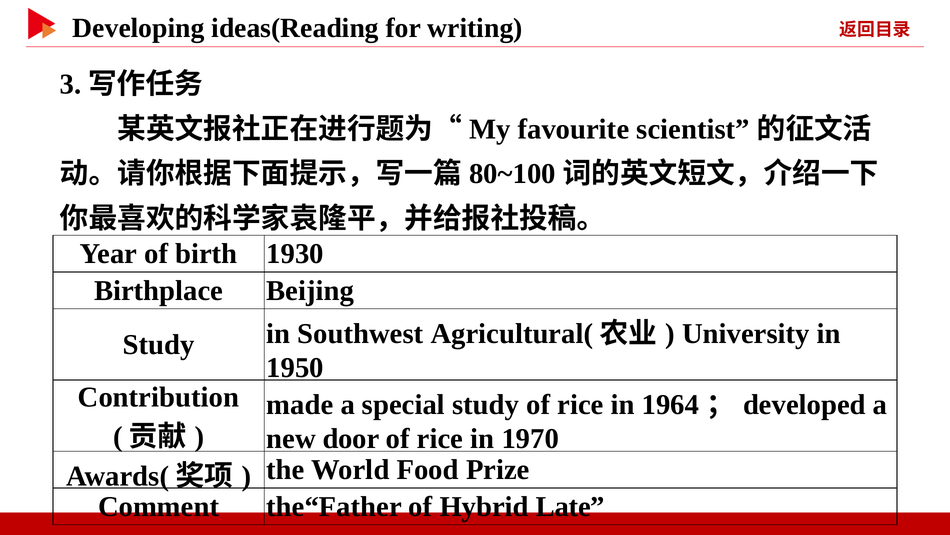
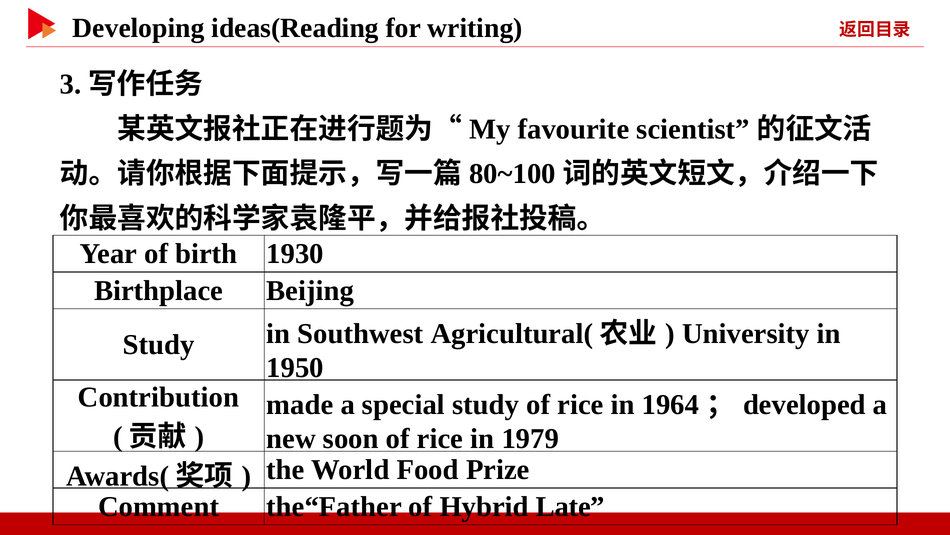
door: door -> soon (351, 438)
1970: 1970 -> 1979 (530, 438)
